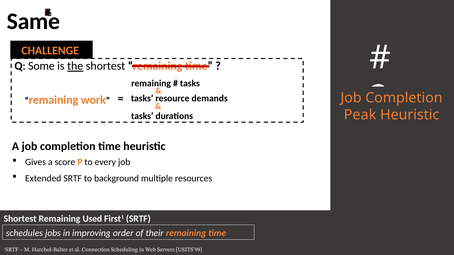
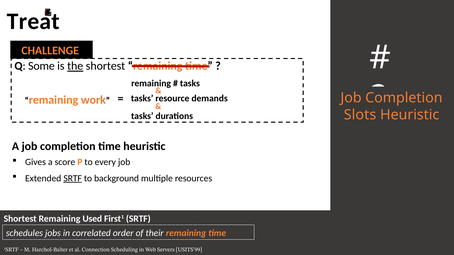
Same: Same -> Treat (33, 21)
Peak: Peak -> Slots (360, 115)
SRTF underline: none -> present (73, 179)
improving: improving -> correlated (91, 233)
